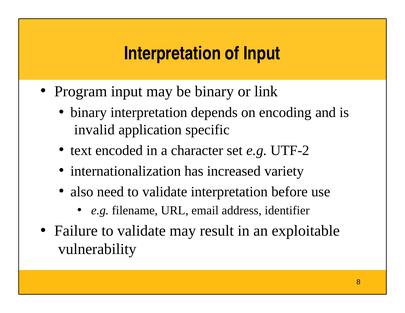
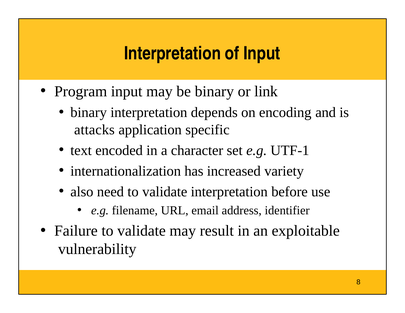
invalid: invalid -> attacks (94, 130)
UTF-2: UTF-2 -> UTF-1 (290, 150)
